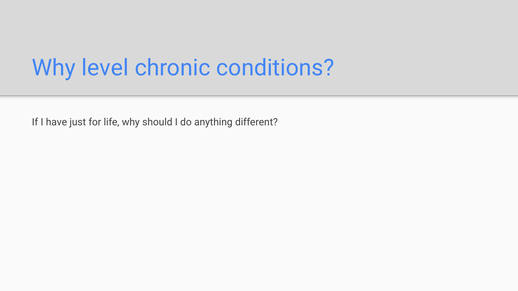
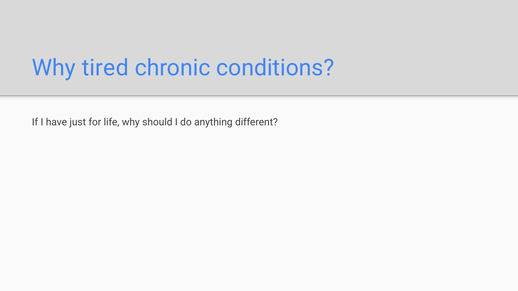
level: level -> tired (105, 68)
